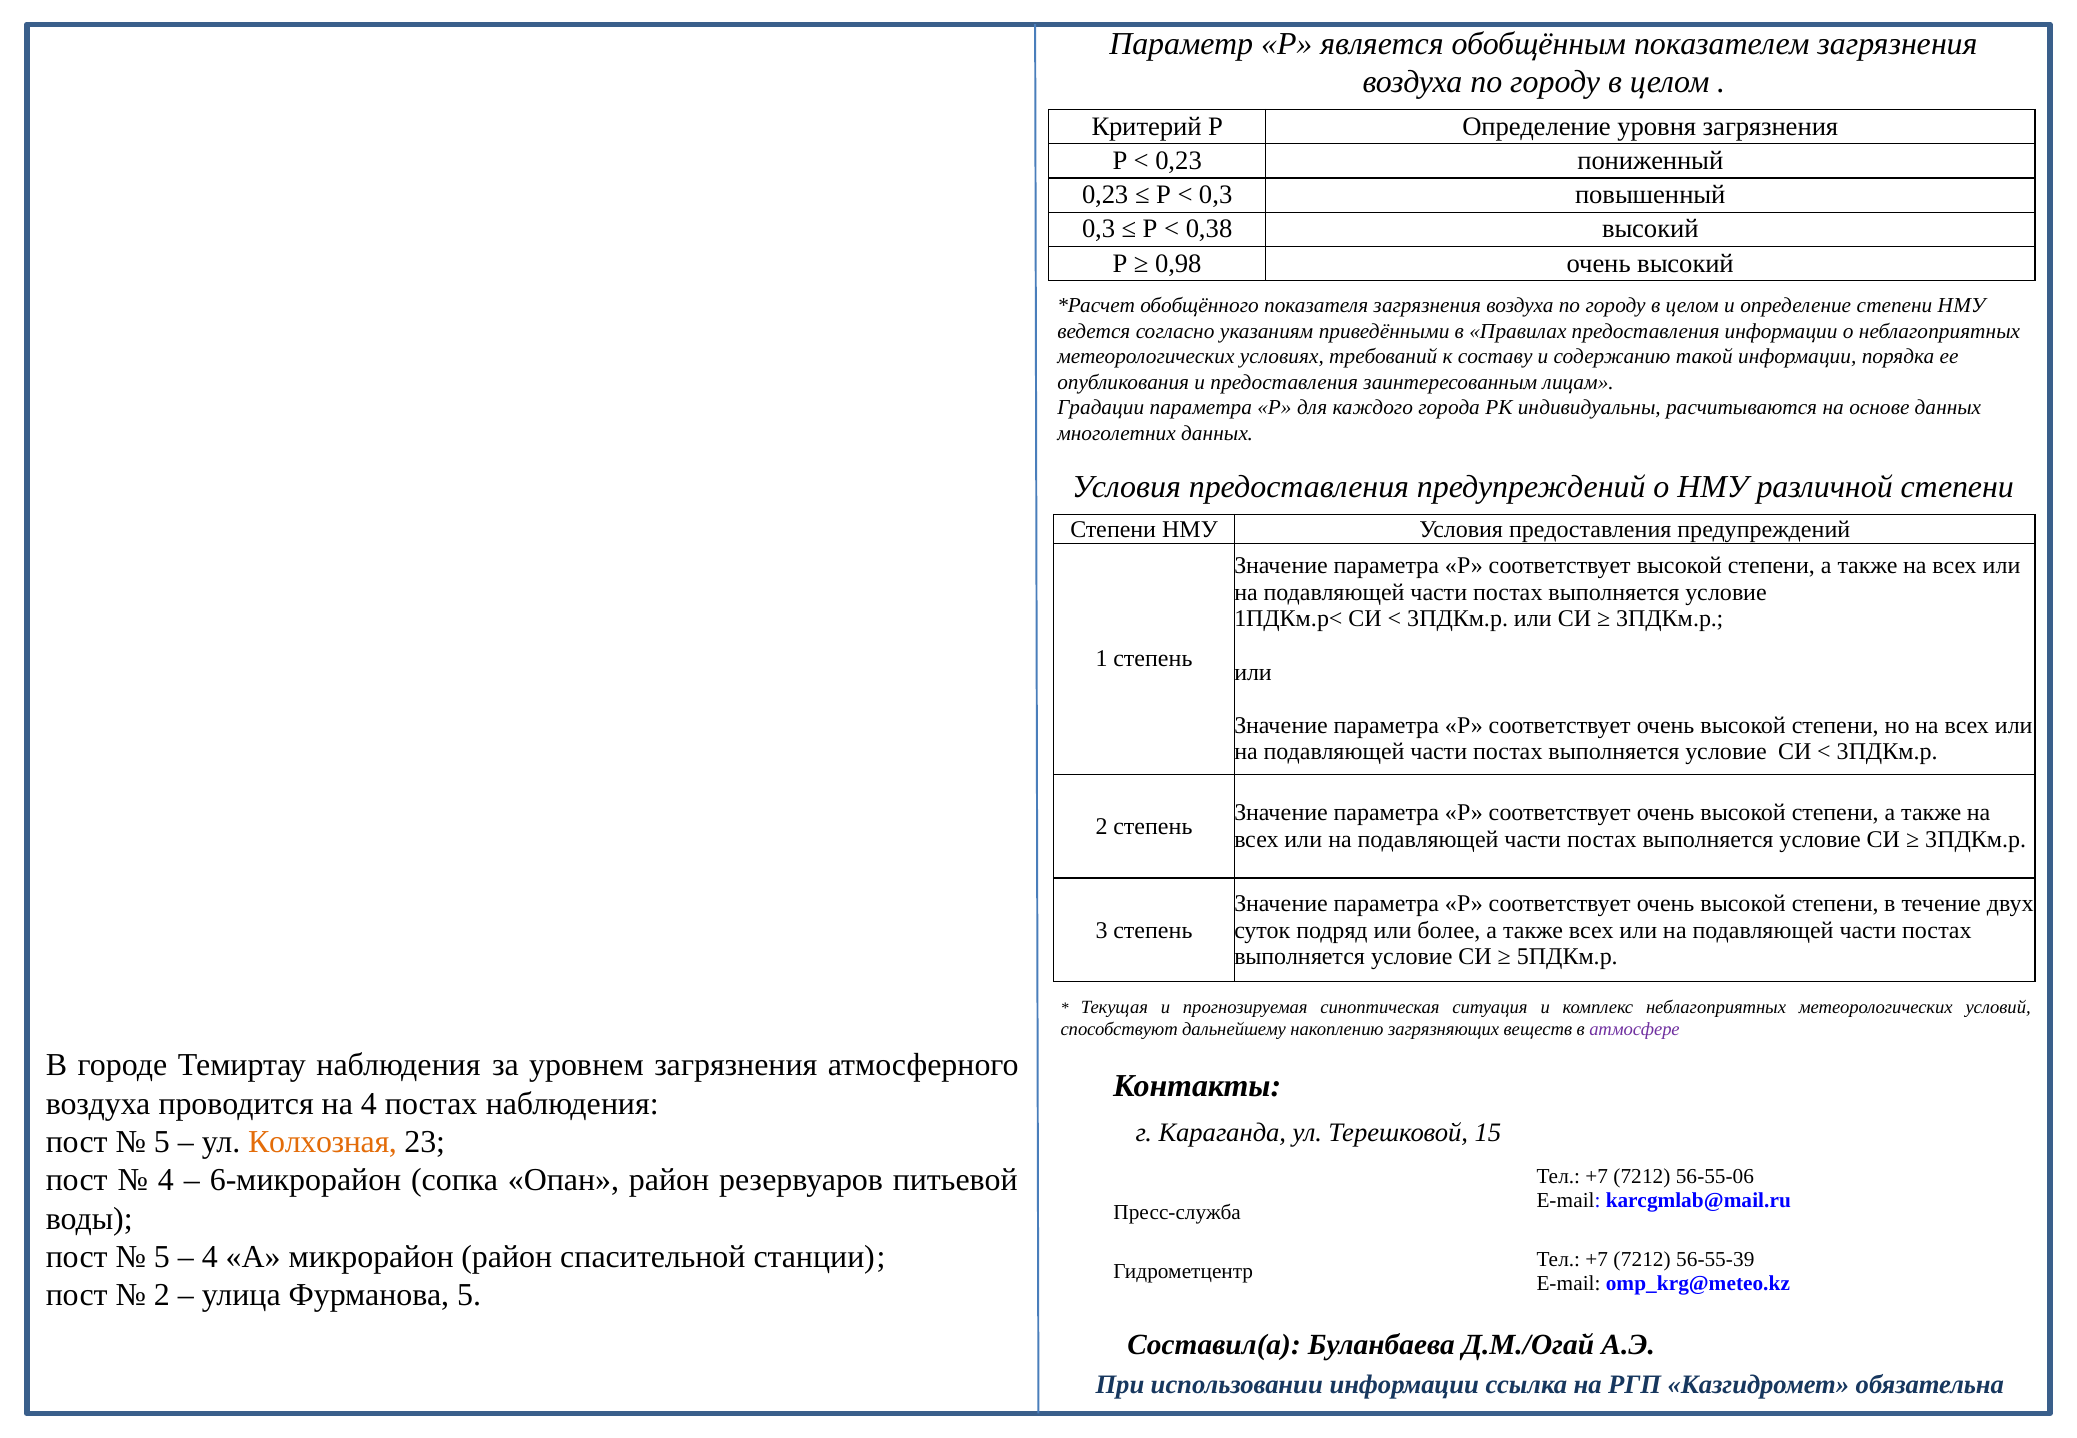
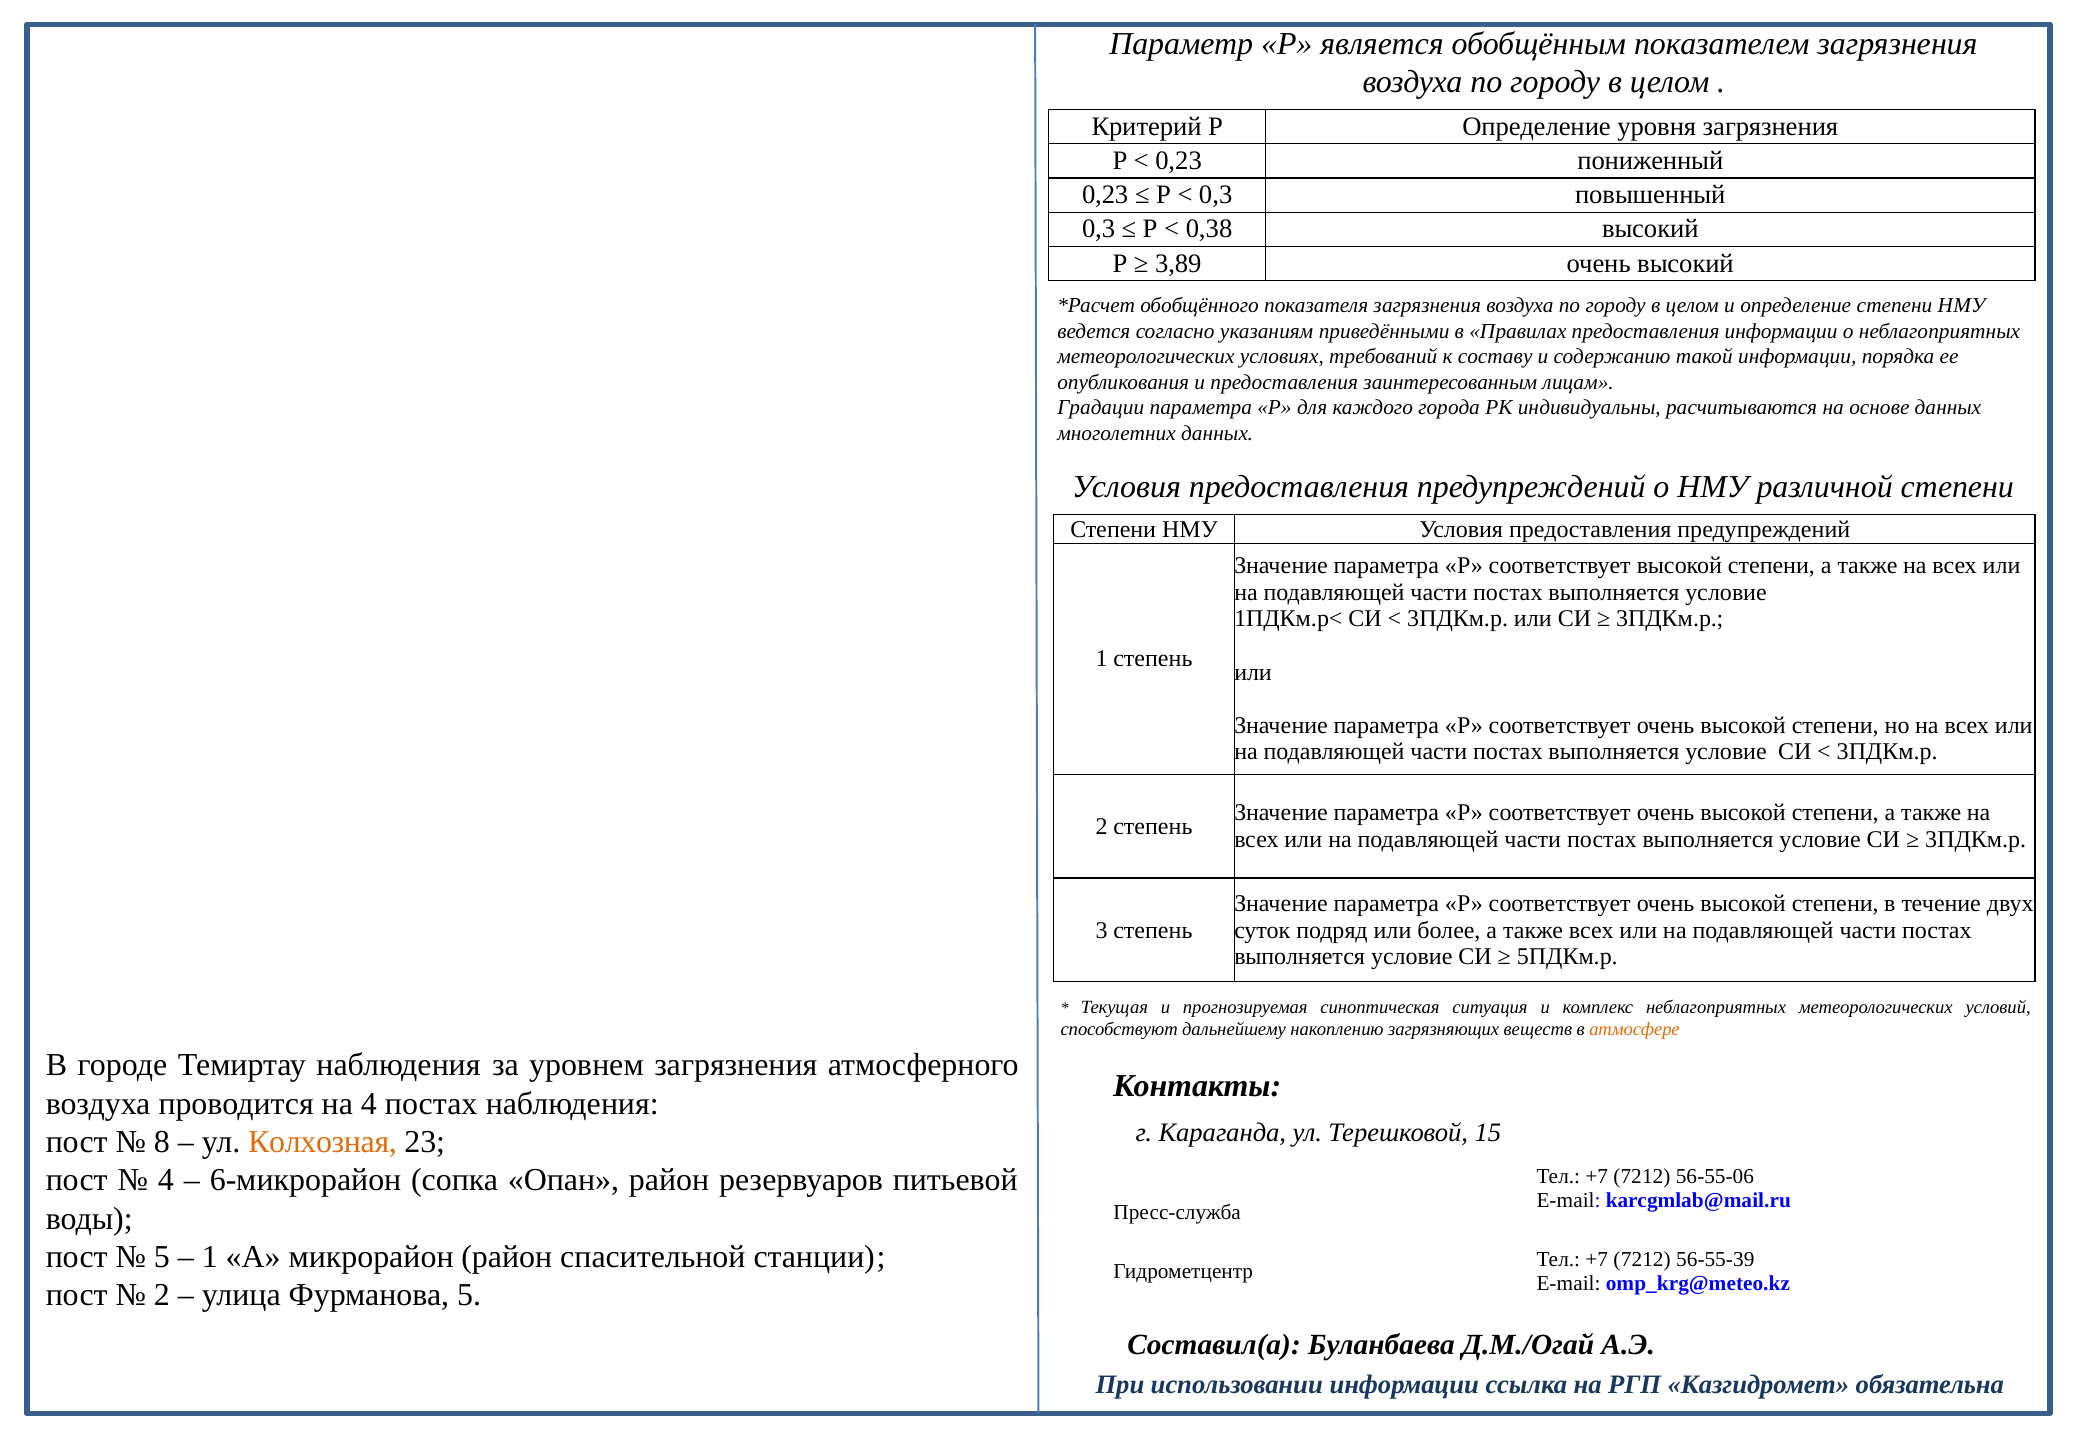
0,98: 0,98 -> 3,89 (1178, 263)
атмосфере colour: purple -> orange (1635, 1030)
5: 5 -> 8 (162, 1142)
4: 4 -> 1 (210, 1257)
